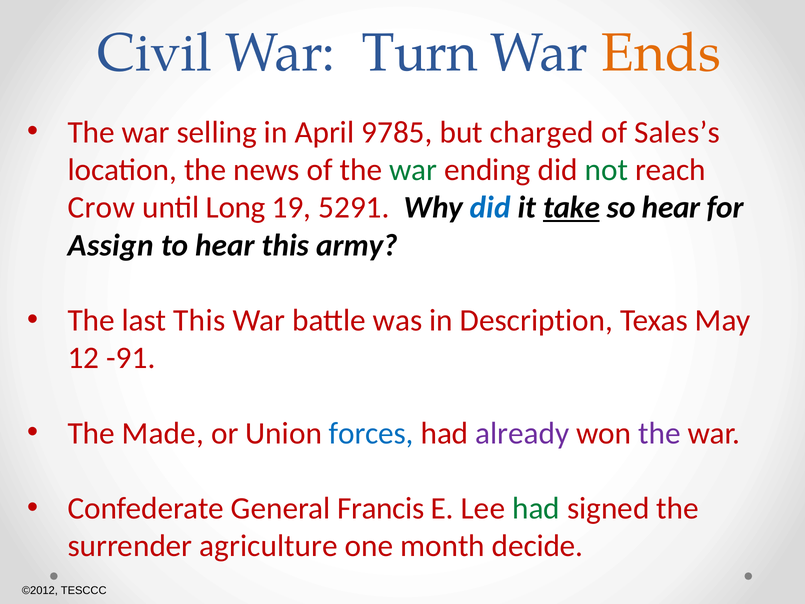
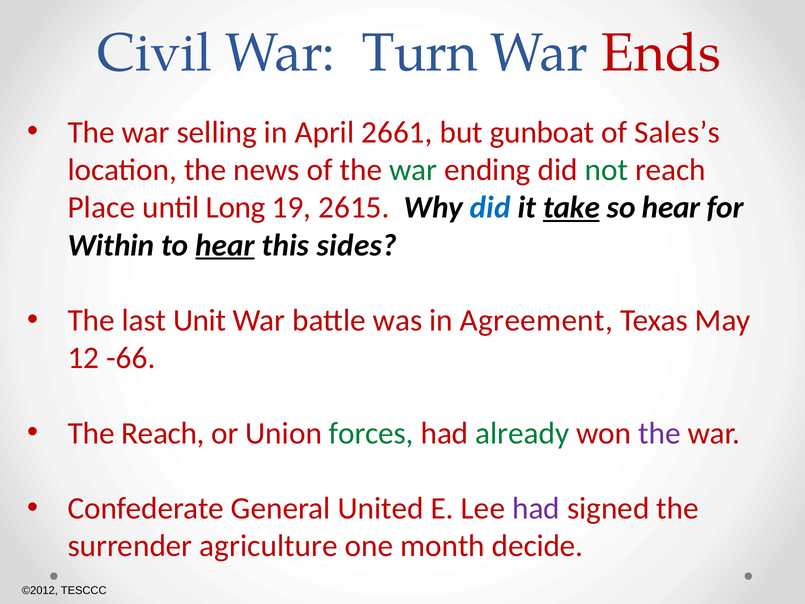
Ends colour: orange -> red (661, 53)
9785: 9785 -> 2661 (397, 132)
charged: charged -> gunboat (542, 132)
Crow: Crow -> Place (101, 207)
5291: 5291 -> 2615 (354, 207)
Assign: Assign -> Within (111, 245)
hear underline: none -> present (225, 245)
army: army -> sides (357, 245)
last This: This -> Unit (200, 320)
Description: Description -> Agreement (536, 320)
-91: -91 -> -66 (131, 358)
The Made: Made -> Reach (163, 433)
forces colour: blue -> green (371, 433)
already colour: purple -> green (522, 433)
Francis: Francis -> United (381, 508)
had colour: green -> purple (536, 508)
